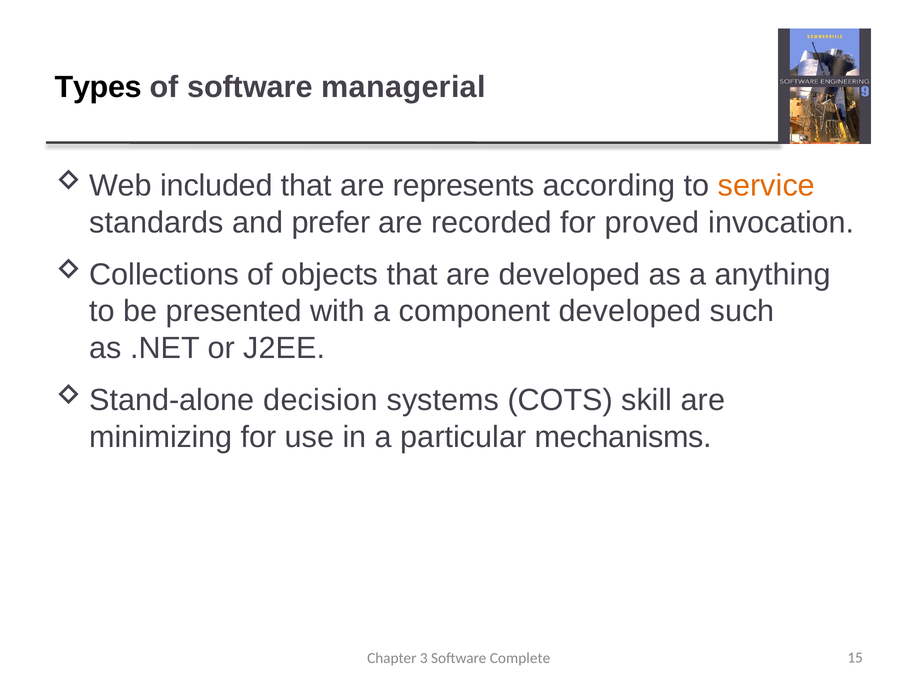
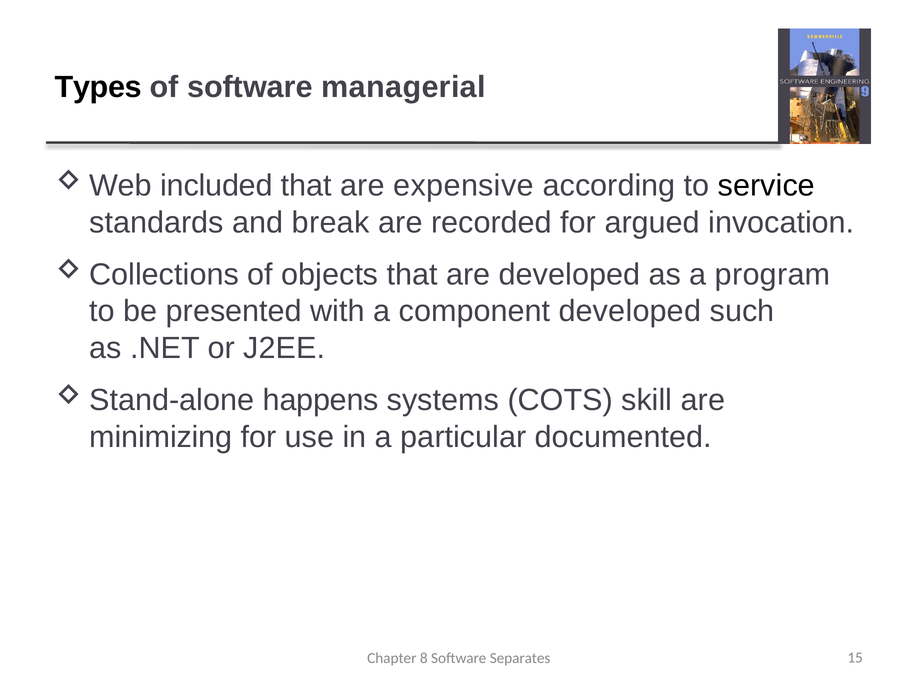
represents: represents -> expensive (464, 186)
service colour: orange -> black (766, 186)
prefer: prefer -> break (331, 222)
proved: proved -> argued (652, 222)
anything: anything -> program (773, 274)
decision: decision -> happens (321, 400)
mechanisms: mechanisms -> documented (623, 437)
3: 3 -> 8 (424, 658)
Complete: Complete -> Separates (520, 658)
